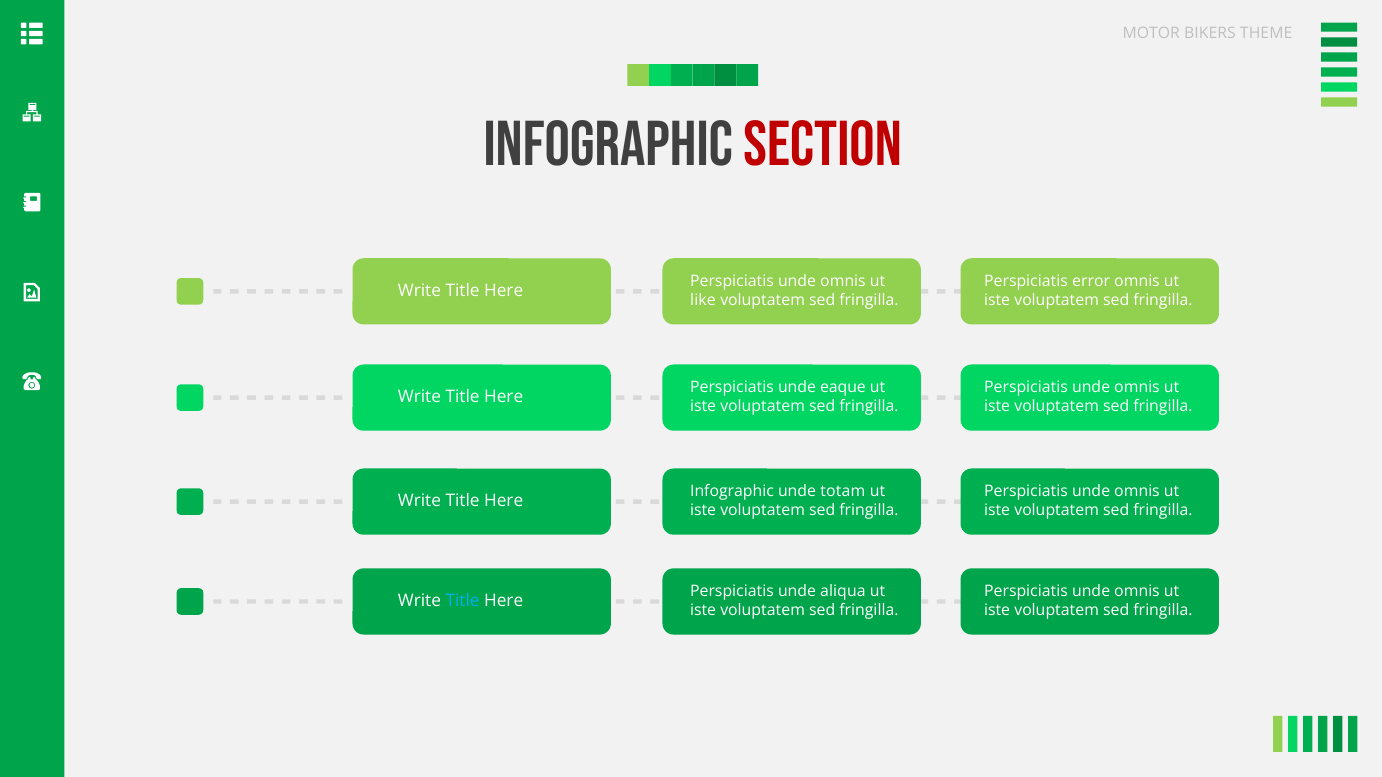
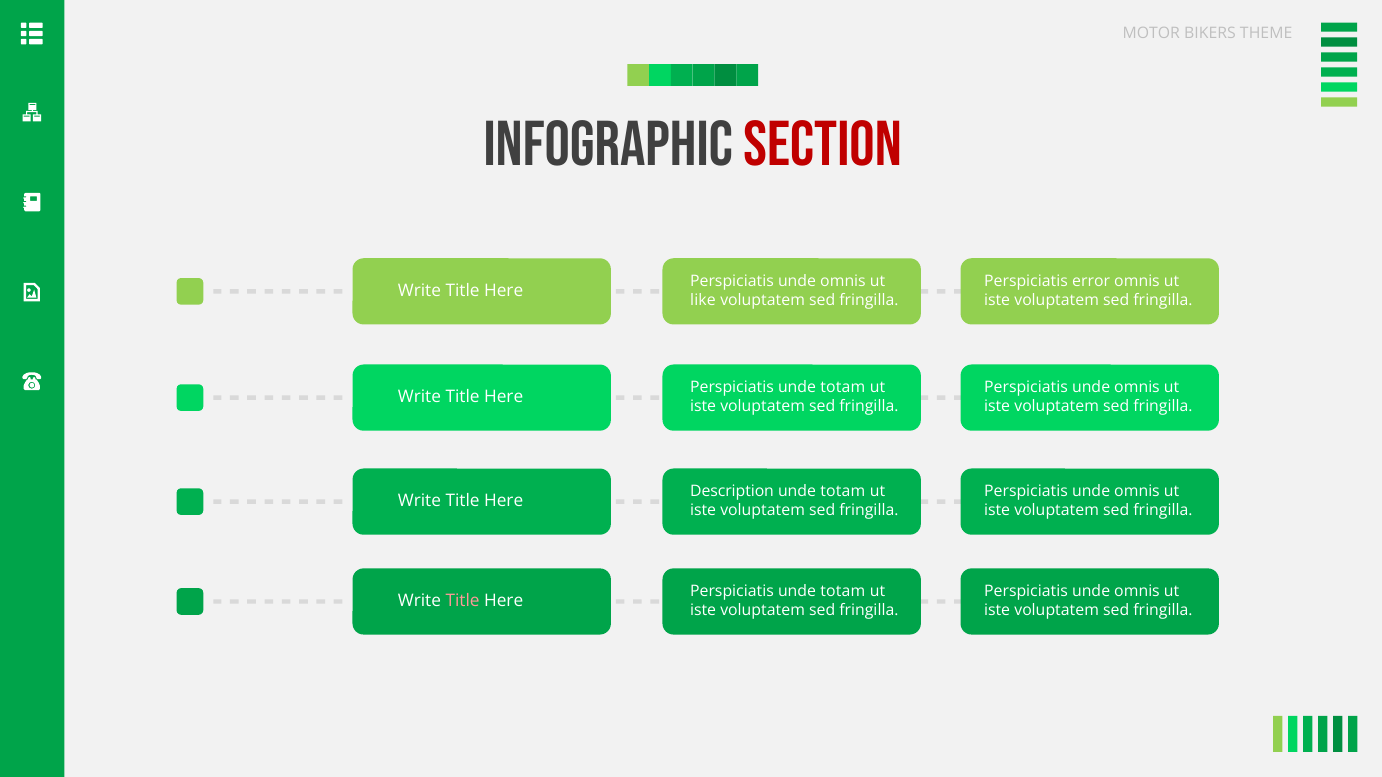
eaque: eaque -> totam (843, 387)
Infographic: Infographic -> Description (732, 491)
aliqua: aliqua -> totam (843, 591)
Title colour: light blue -> pink (463, 601)
